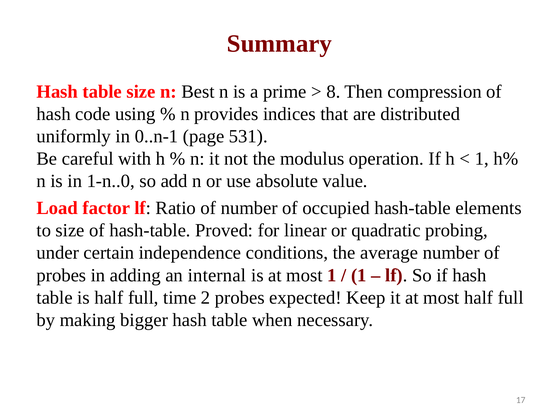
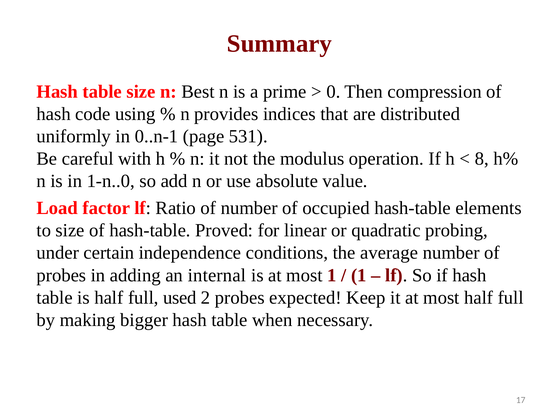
8: 8 -> 0 (333, 92)
1: 1 -> 8 (482, 159)
time: time -> used (180, 298)
